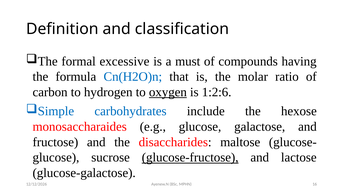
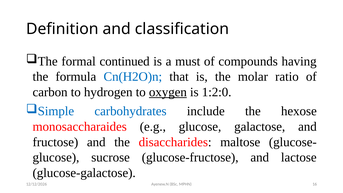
excessive: excessive -> continued (125, 61)
1:2:6: 1:2:6 -> 1:2:0 (217, 92)
glucose-fructose underline: present -> none (190, 157)
